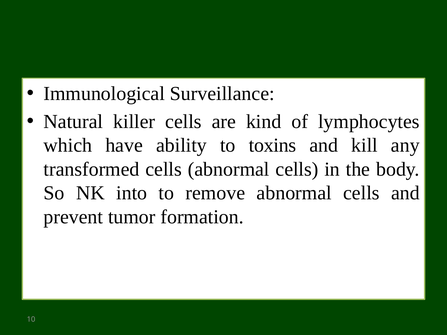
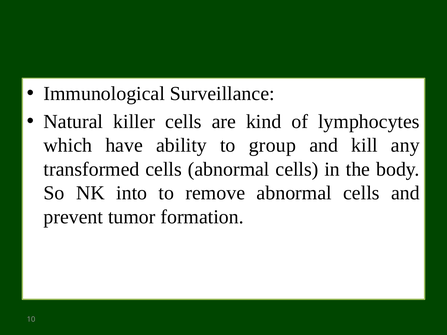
toxins: toxins -> group (272, 145)
